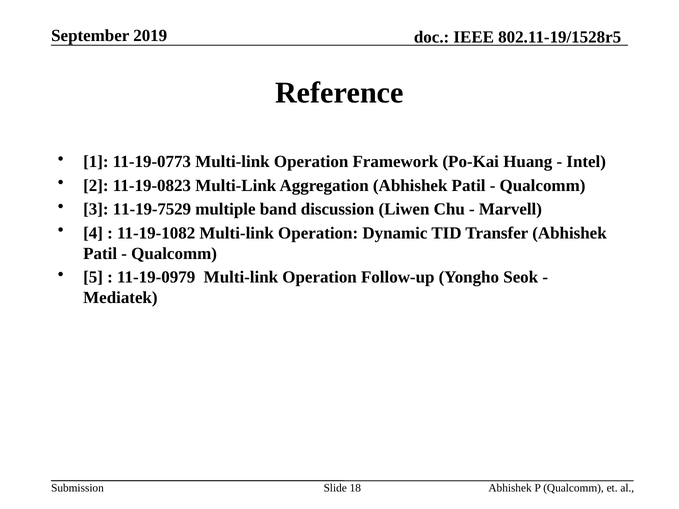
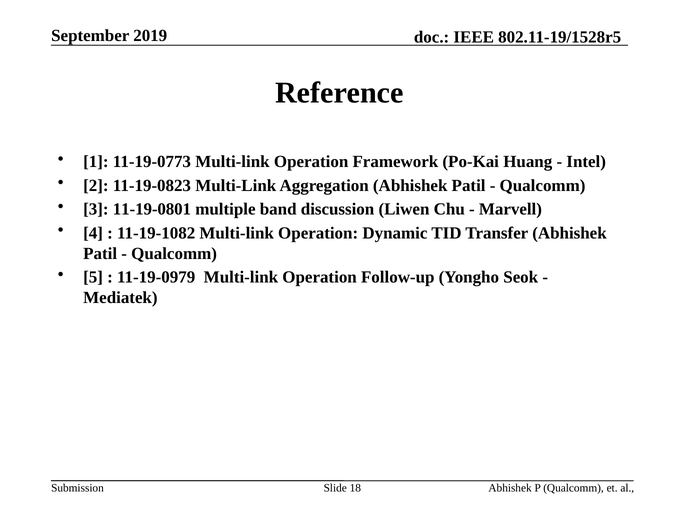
11-19-7529: 11-19-7529 -> 11-19-0801 (152, 209)
